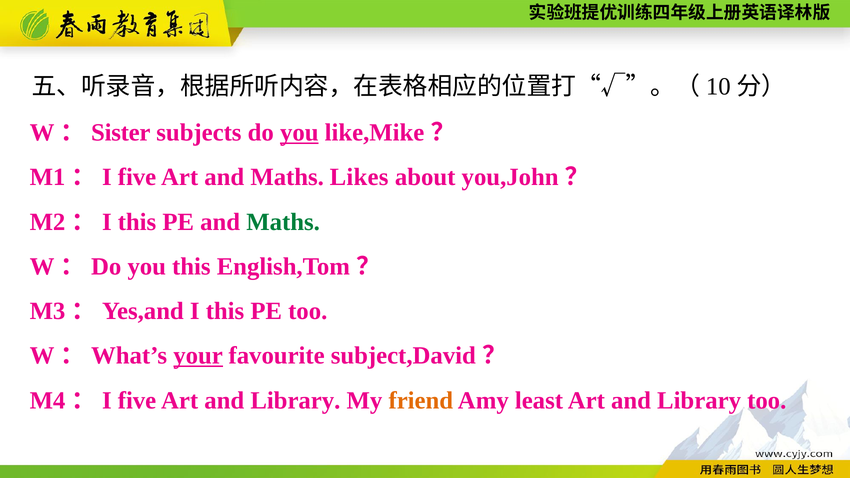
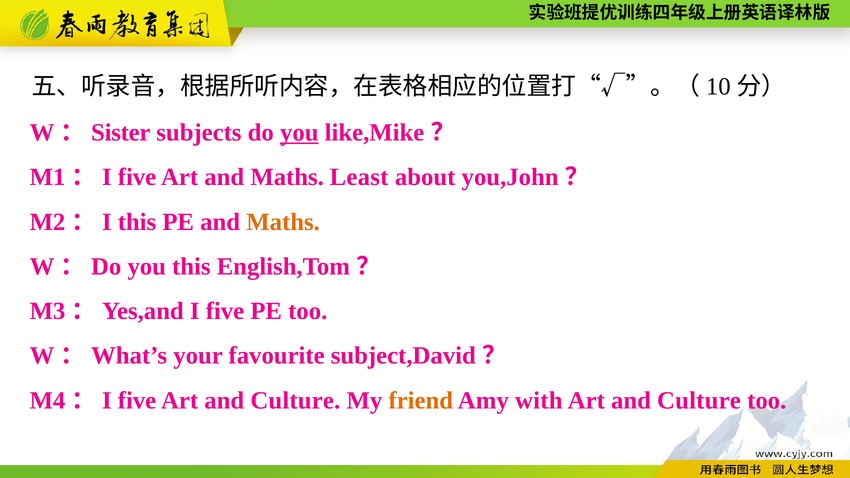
Likes: Likes -> Least (359, 177)
Maths colour: green -> orange (283, 222)
this: this -> five (225, 311)
your underline: present -> none (198, 356)
Library: Library -> Culture (295, 401)
least: least -> with (539, 401)
Library: Library -> Culture (699, 401)
